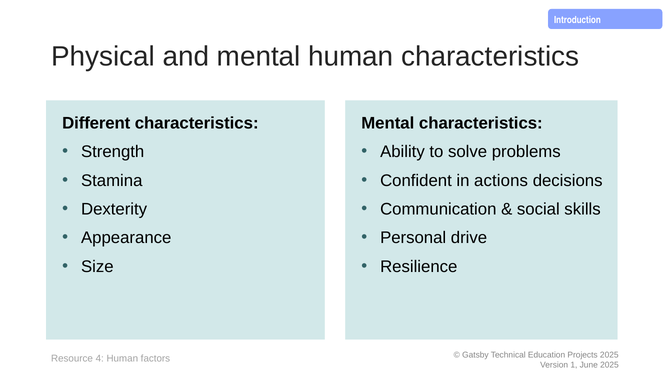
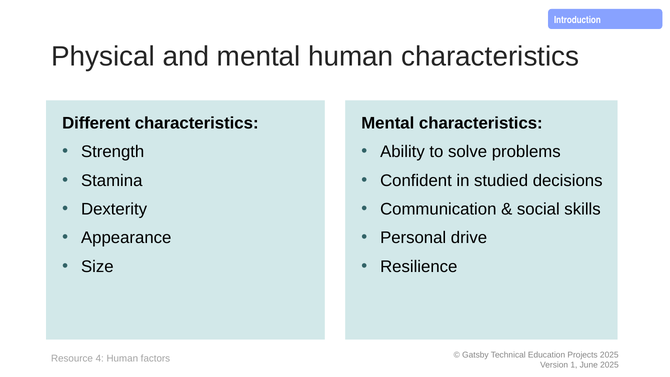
actions: actions -> studied (501, 180)
